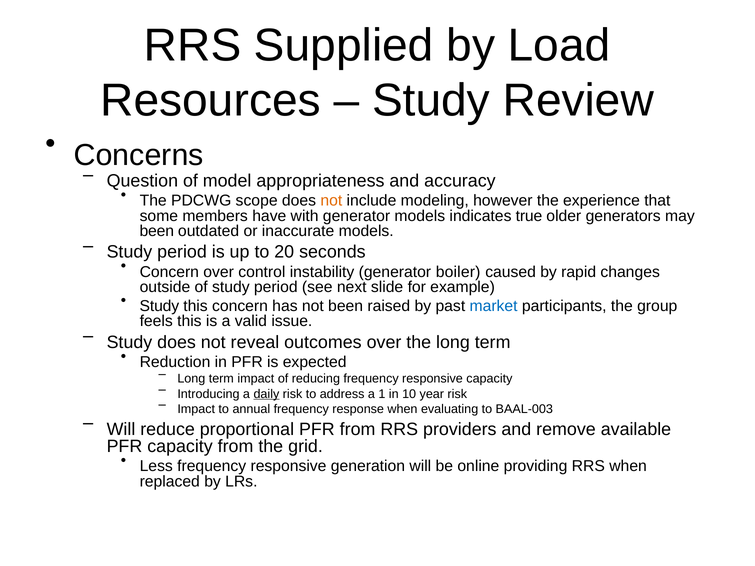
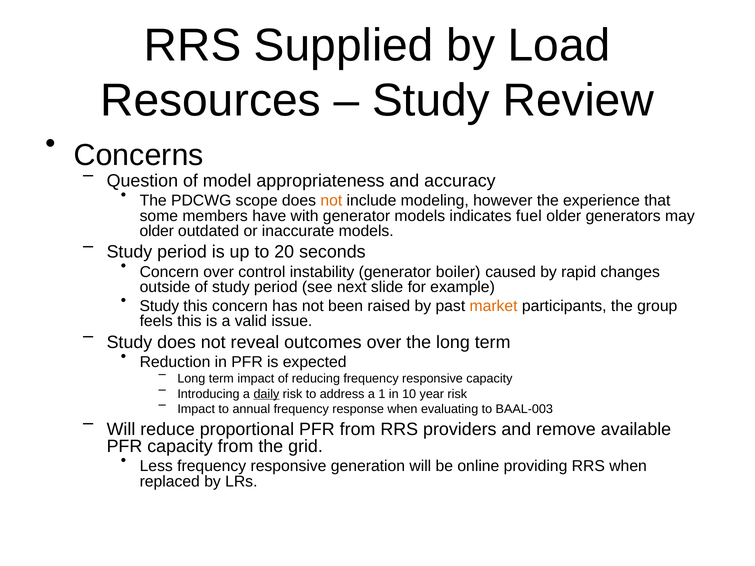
true: true -> fuel (529, 216)
been: been -> older (157, 231)
market colour: blue -> orange (494, 306)
